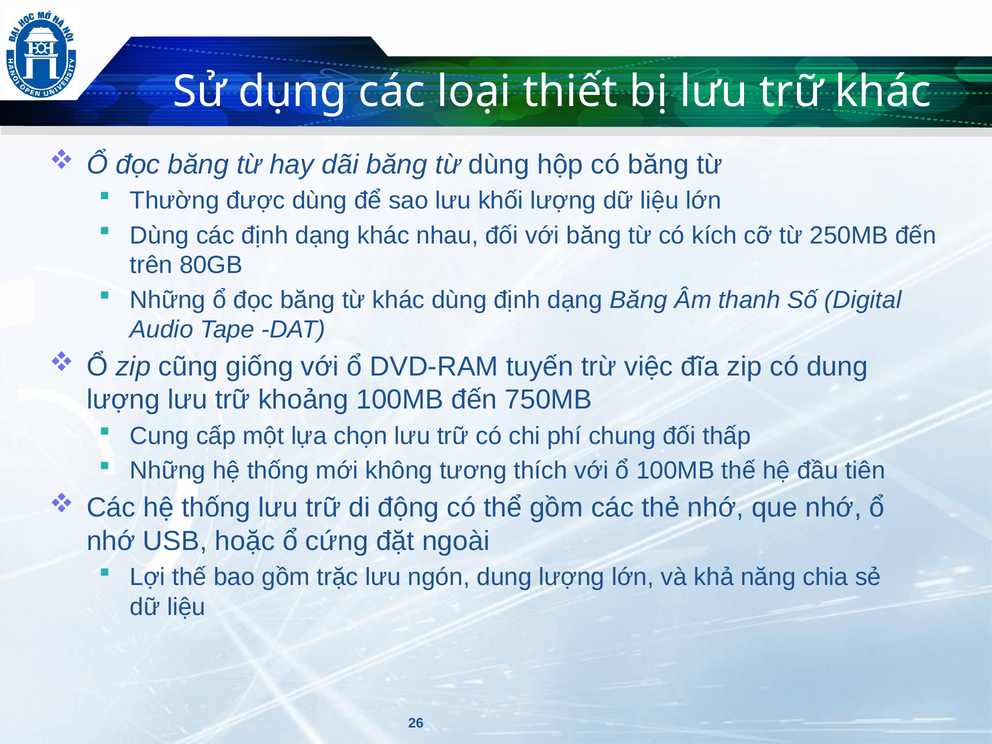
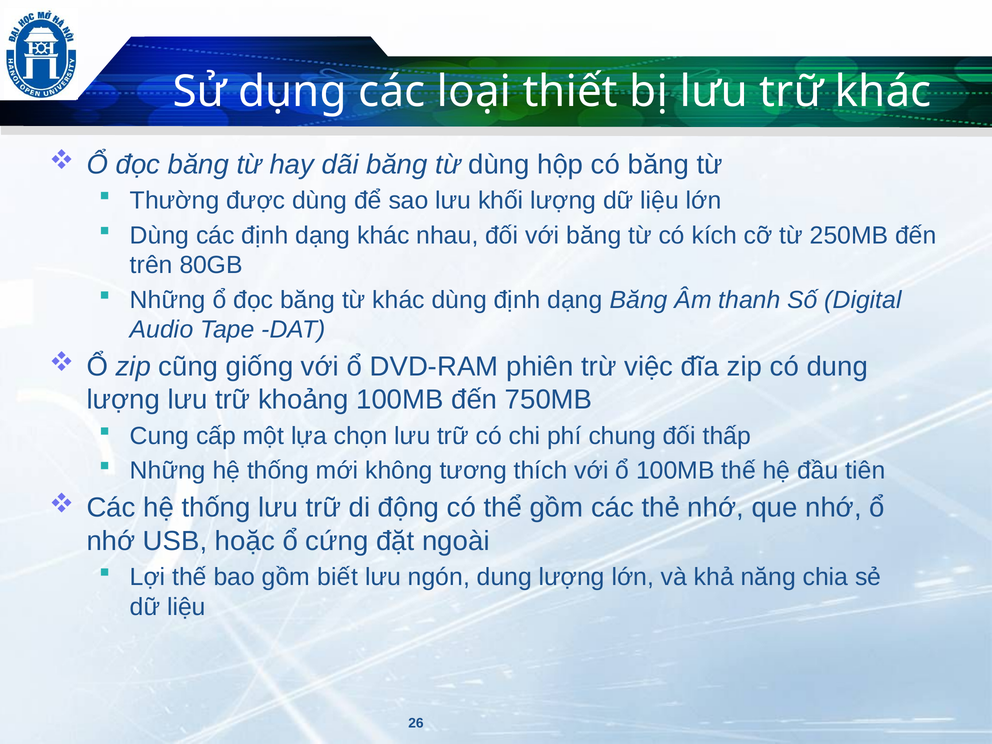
tuyến: tuyến -> phiên (540, 367)
trặc: trặc -> biết (338, 577)
